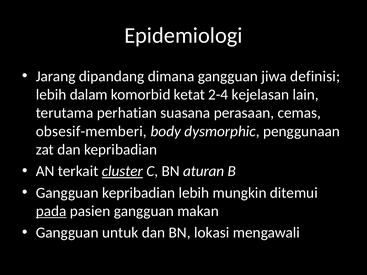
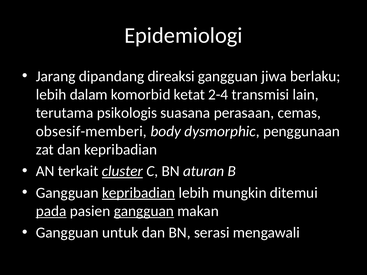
dimana: dimana -> direaksi (171, 76)
definisi: definisi -> berlaku (315, 76)
kejelasan: kejelasan -> transmisi (260, 95)
perhatian: perhatian -> psikologis (127, 113)
kepribadian underline: none -> present (139, 193)
gangguan underline: none -> present (144, 211)
lokasi: lokasi -> serasi (212, 233)
